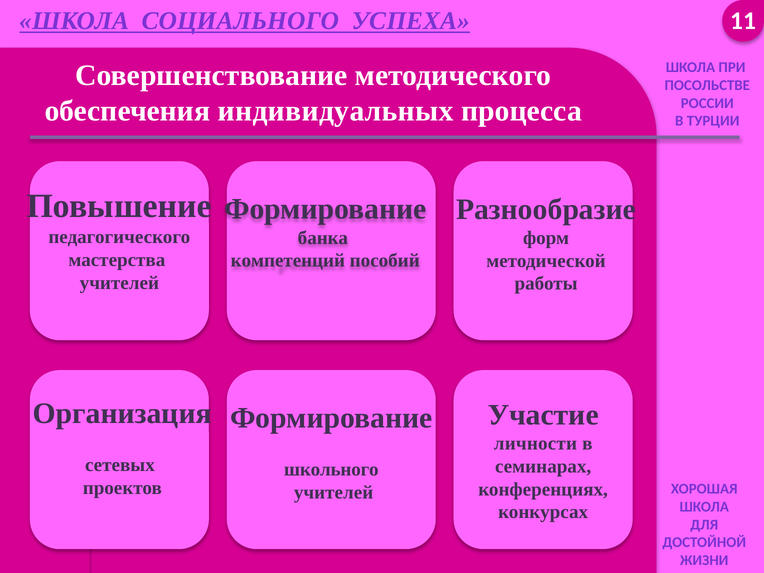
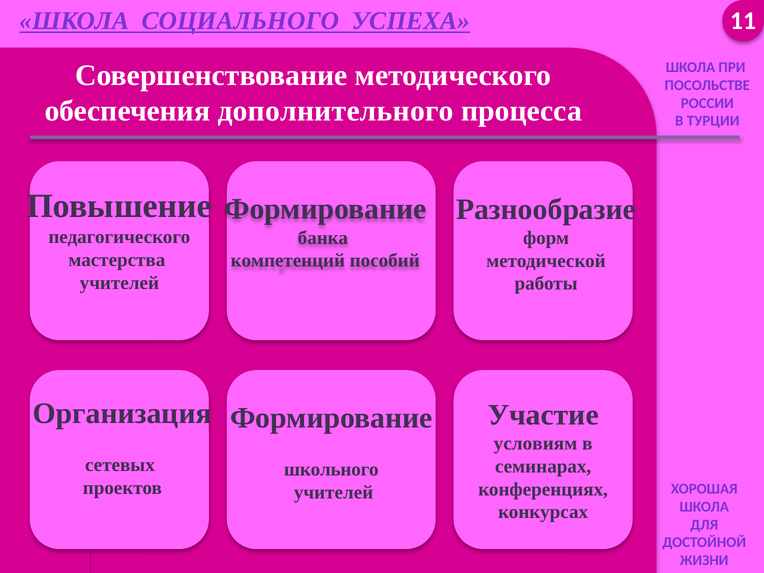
индивидуальных: индивидуальных -> дополнительного (336, 111)
личности: личности -> условиям (536, 443)
